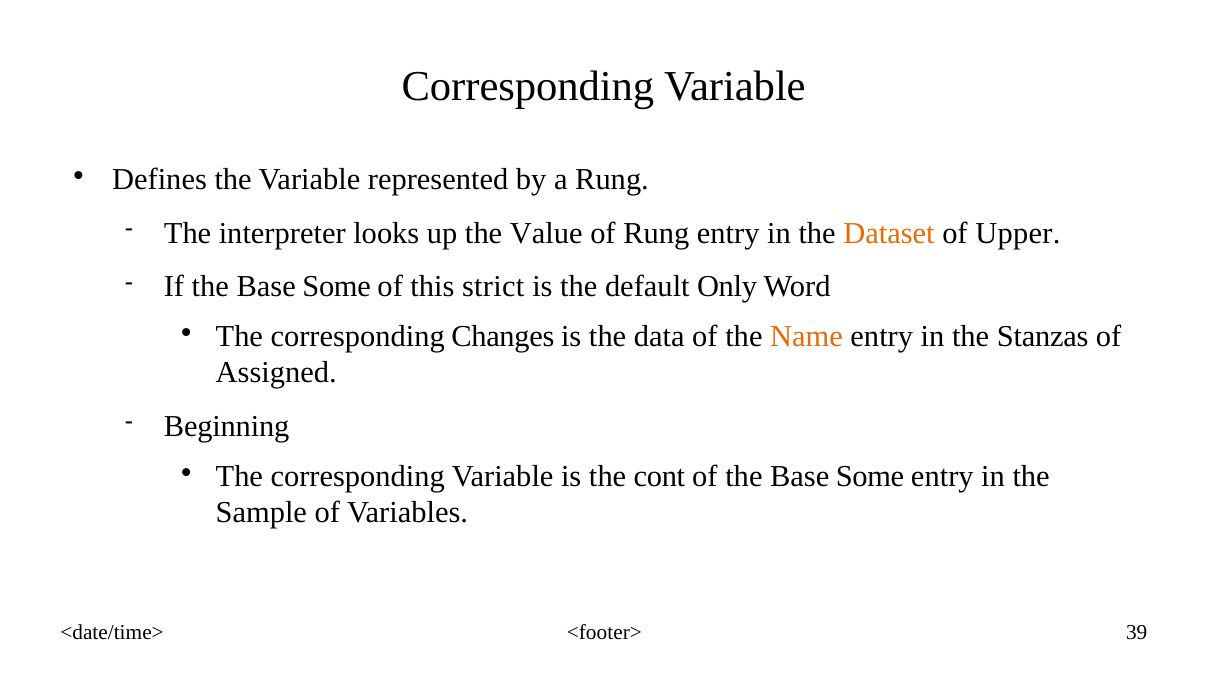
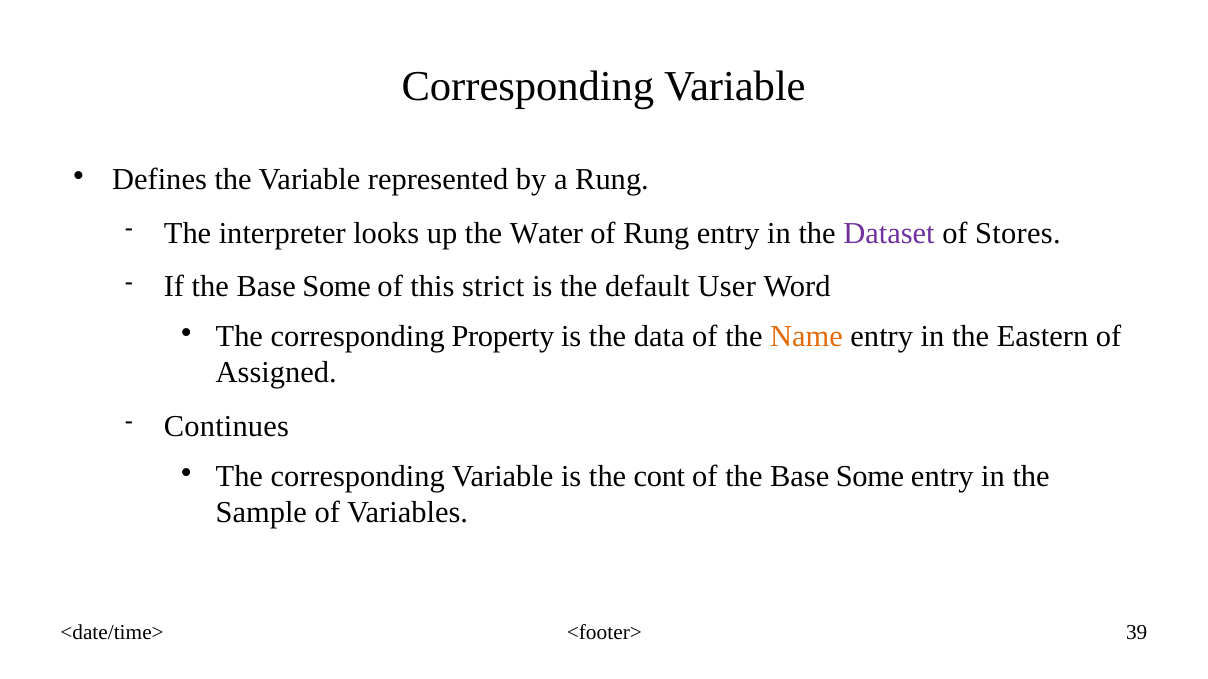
Value: Value -> Water (546, 233)
Dataset colour: orange -> purple (889, 233)
Upper: Upper -> Stores (1018, 233)
Only: Only -> User (727, 287)
Changes: Changes -> Property (503, 337)
Stanzas: Stanzas -> Eastern (1043, 337)
Beginning: Beginning -> Continues (226, 427)
